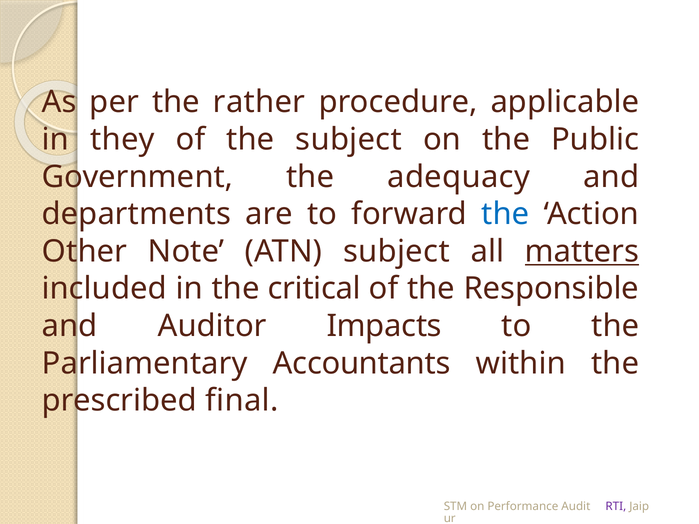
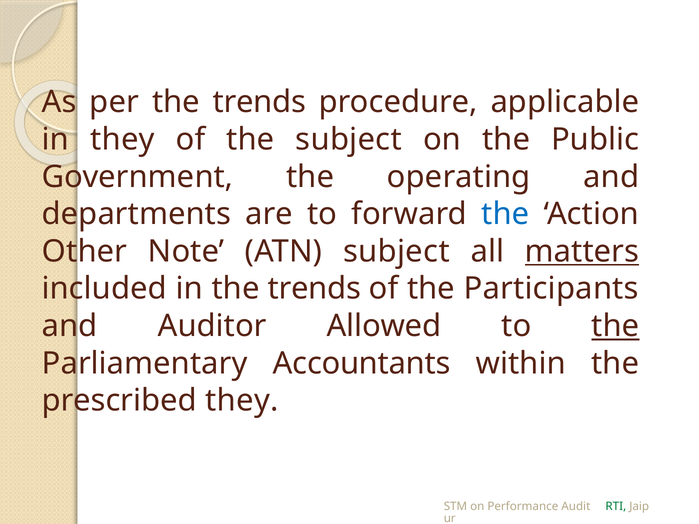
per the rather: rather -> trends (259, 102)
adequacy: adequacy -> operating (459, 177)
in the critical: critical -> trends (314, 289)
Responsible: Responsible -> Participants (551, 289)
Impacts: Impacts -> Allowed (384, 326)
the underline: none -> present (615, 326)
prescribed final: final -> they (242, 401)
RTI colour: purple -> green (616, 507)
